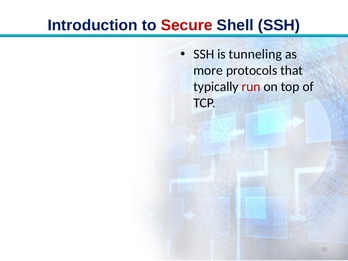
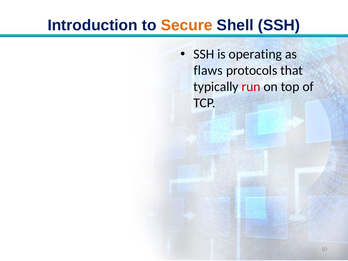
Secure colour: red -> orange (187, 25)
tunneling: tunneling -> operating (255, 54)
more: more -> flaws (208, 71)
